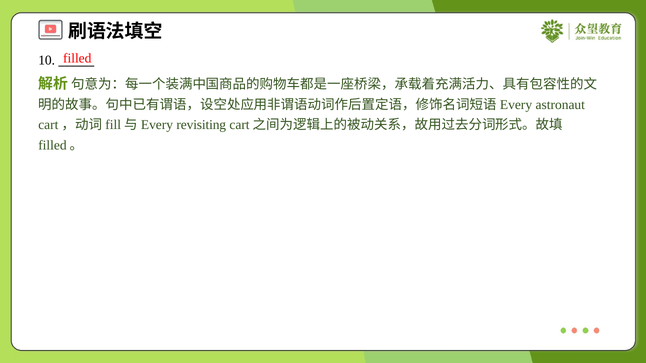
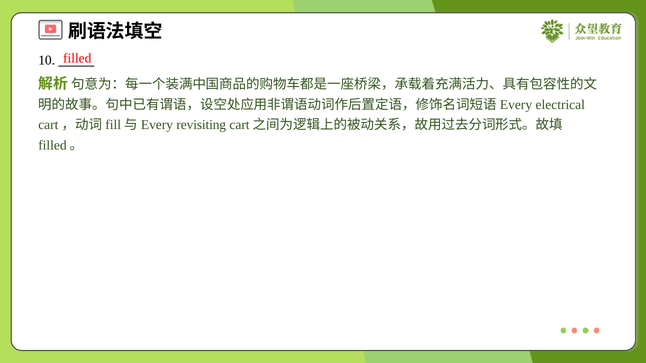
astronaut: astronaut -> electrical (560, 105)
